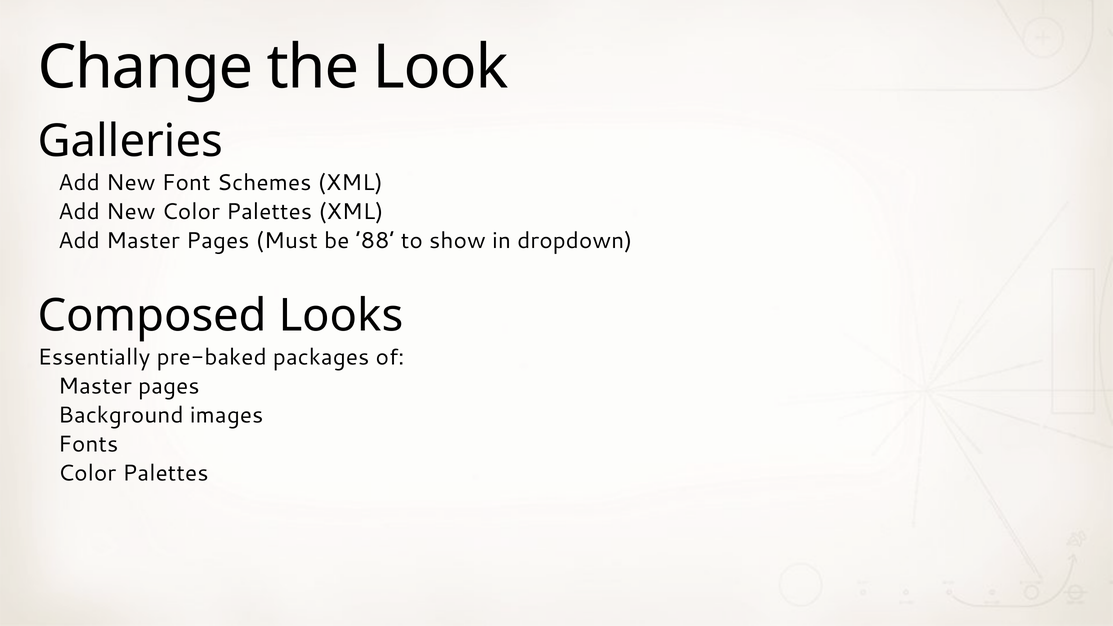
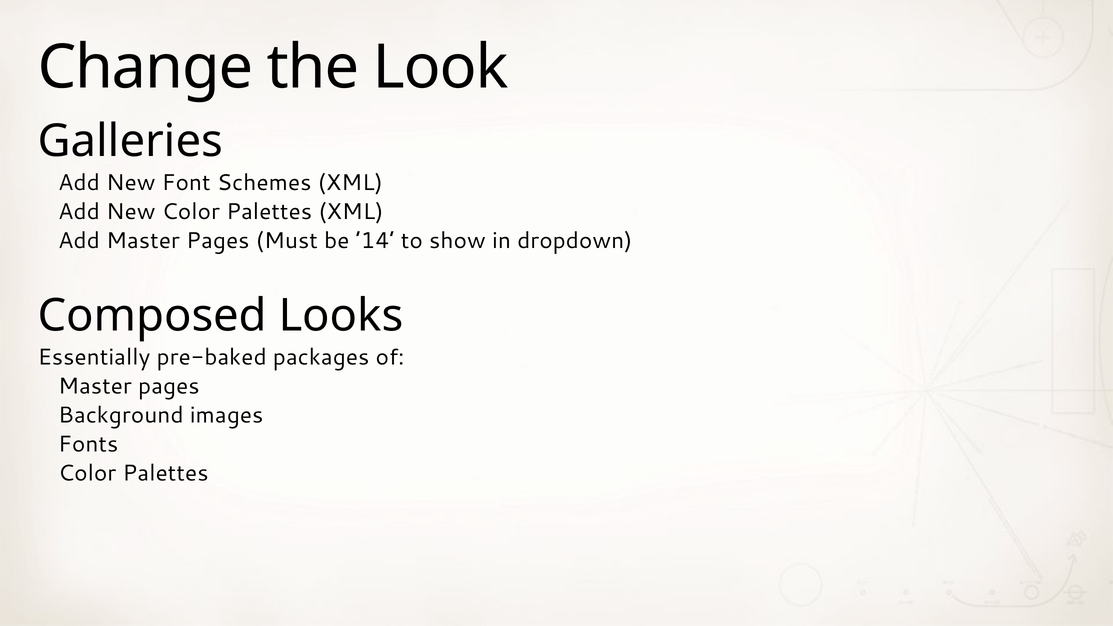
’88: ’88 -> ’14 (375, 241)
